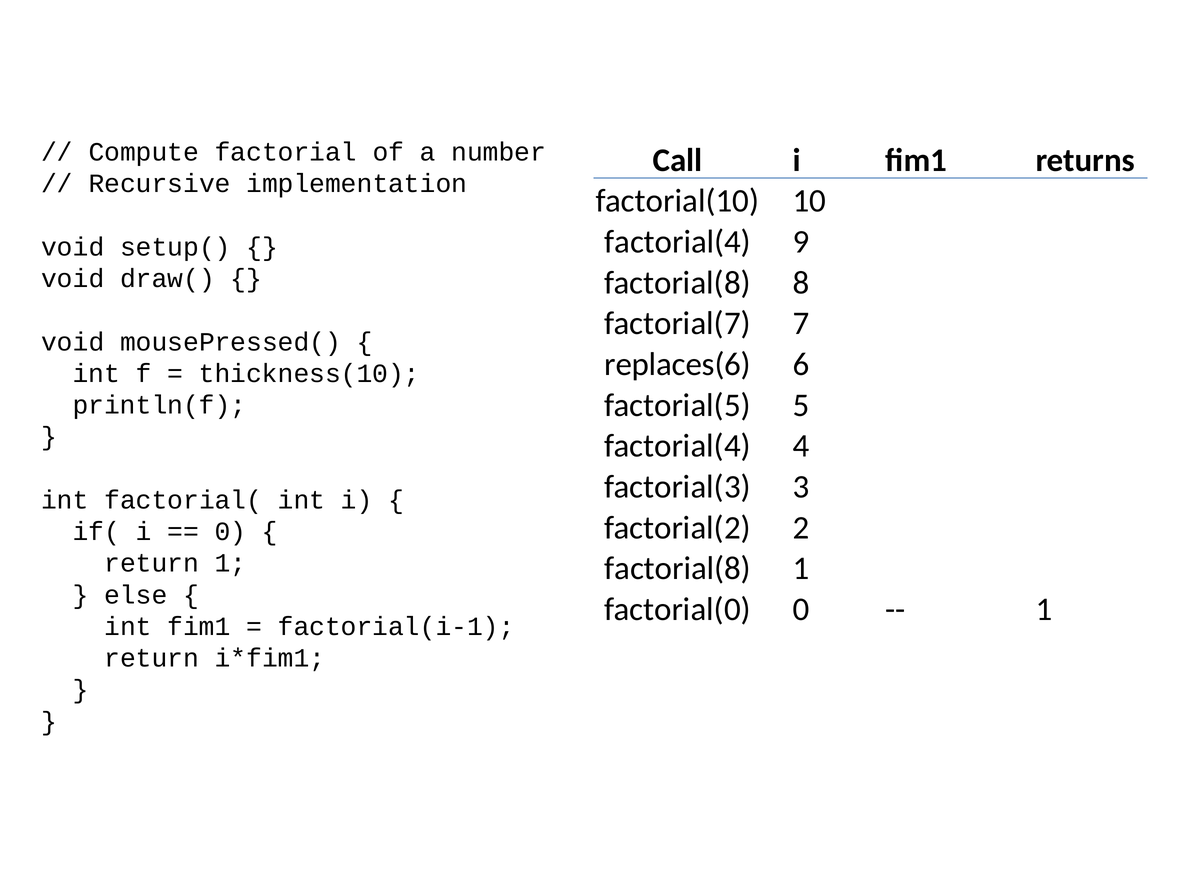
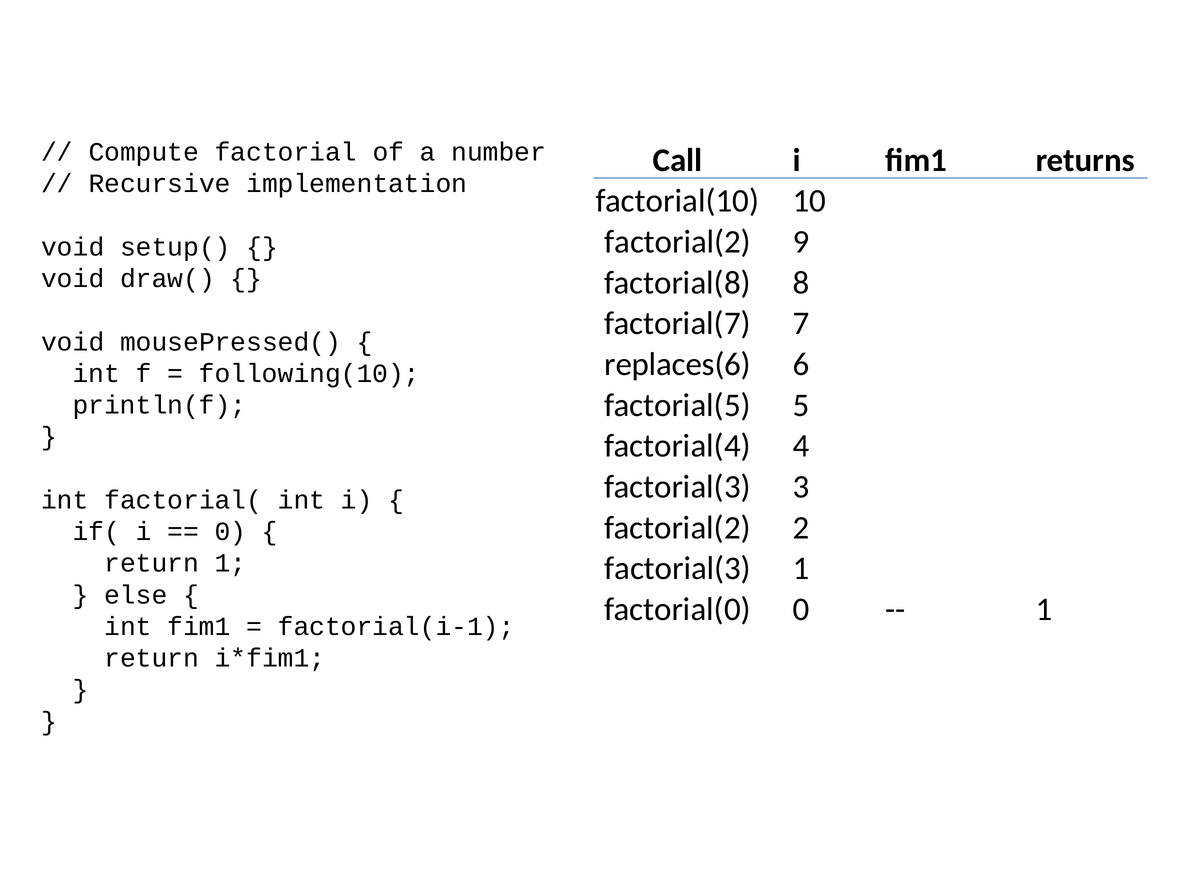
factorial(4: factorial(4 -> factorial(2 (678, 242)
thickness(10: thickness(10 -> following(10 (309, 374)
factorial(8: factorial(8 -> factorial(3 (678, 569)
